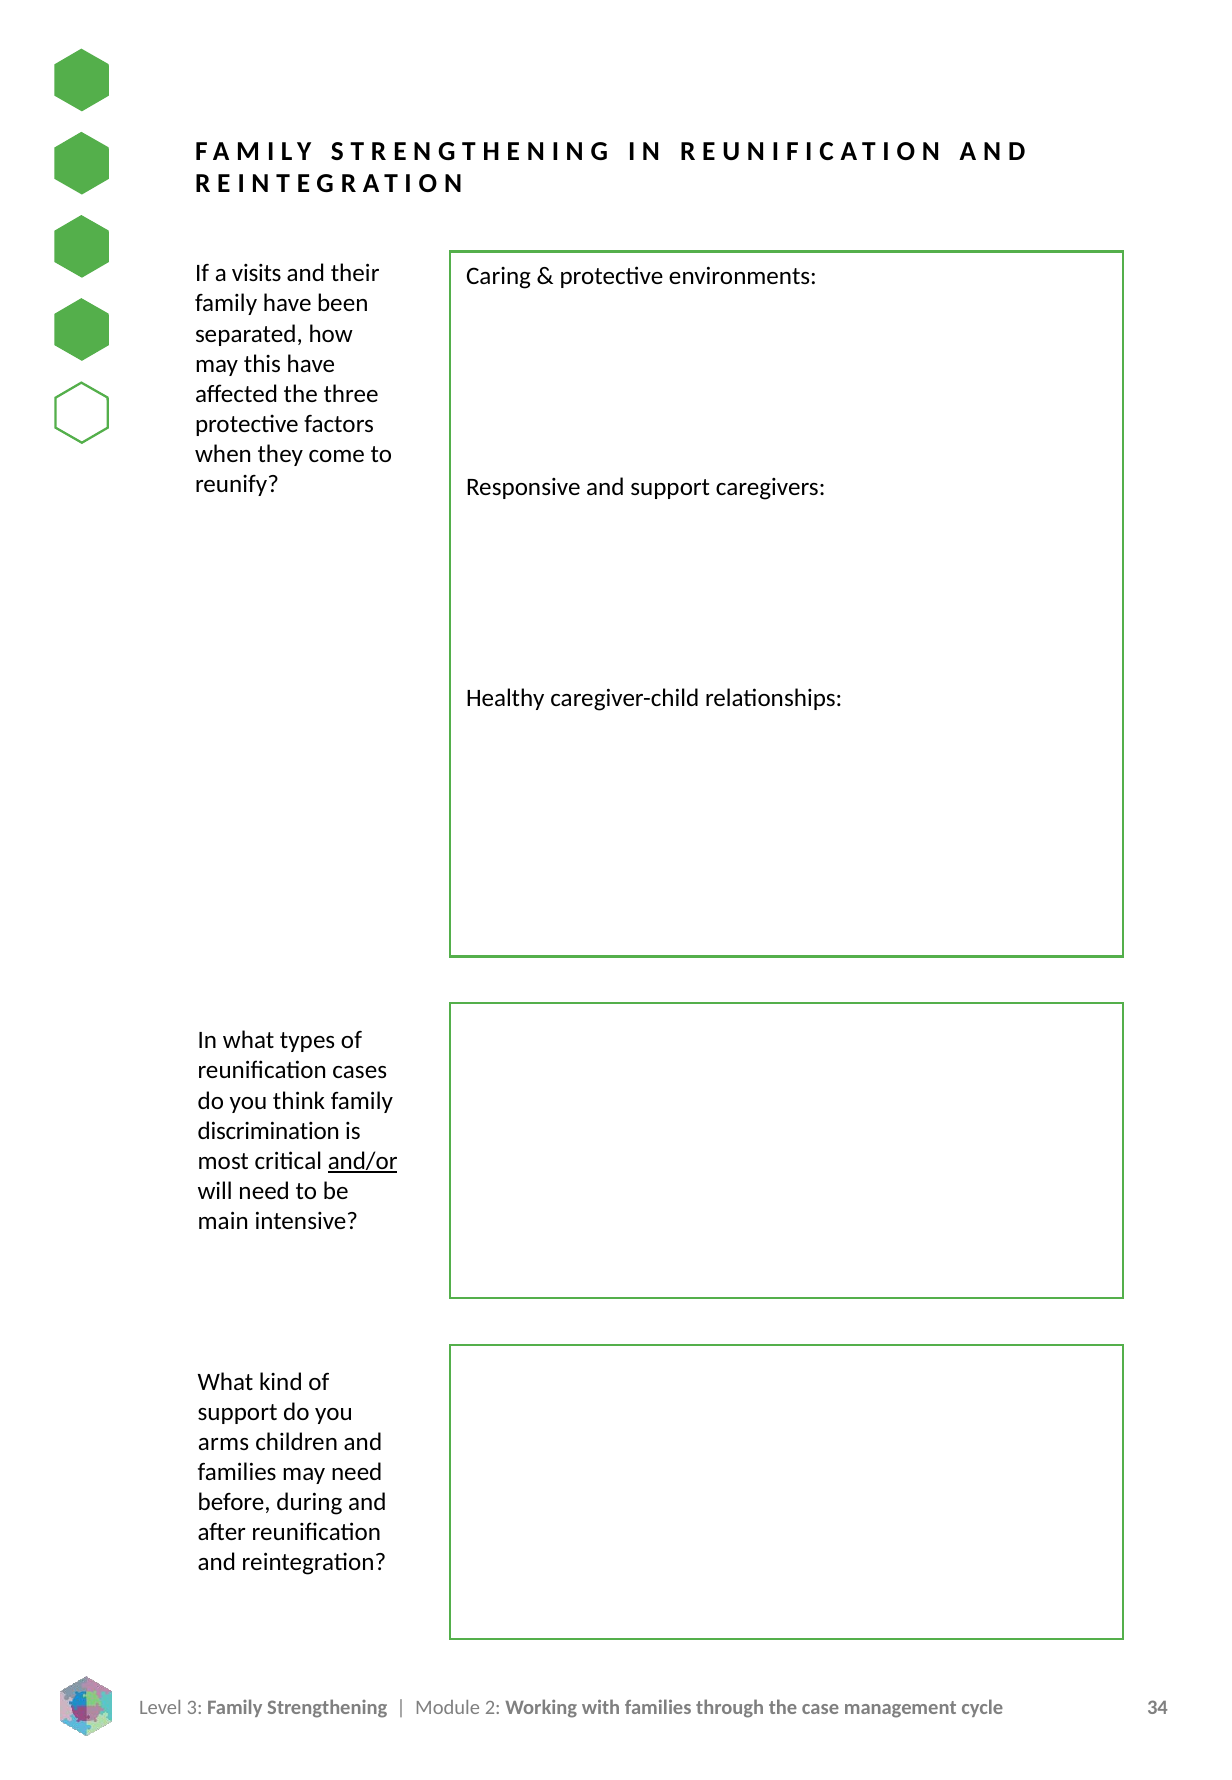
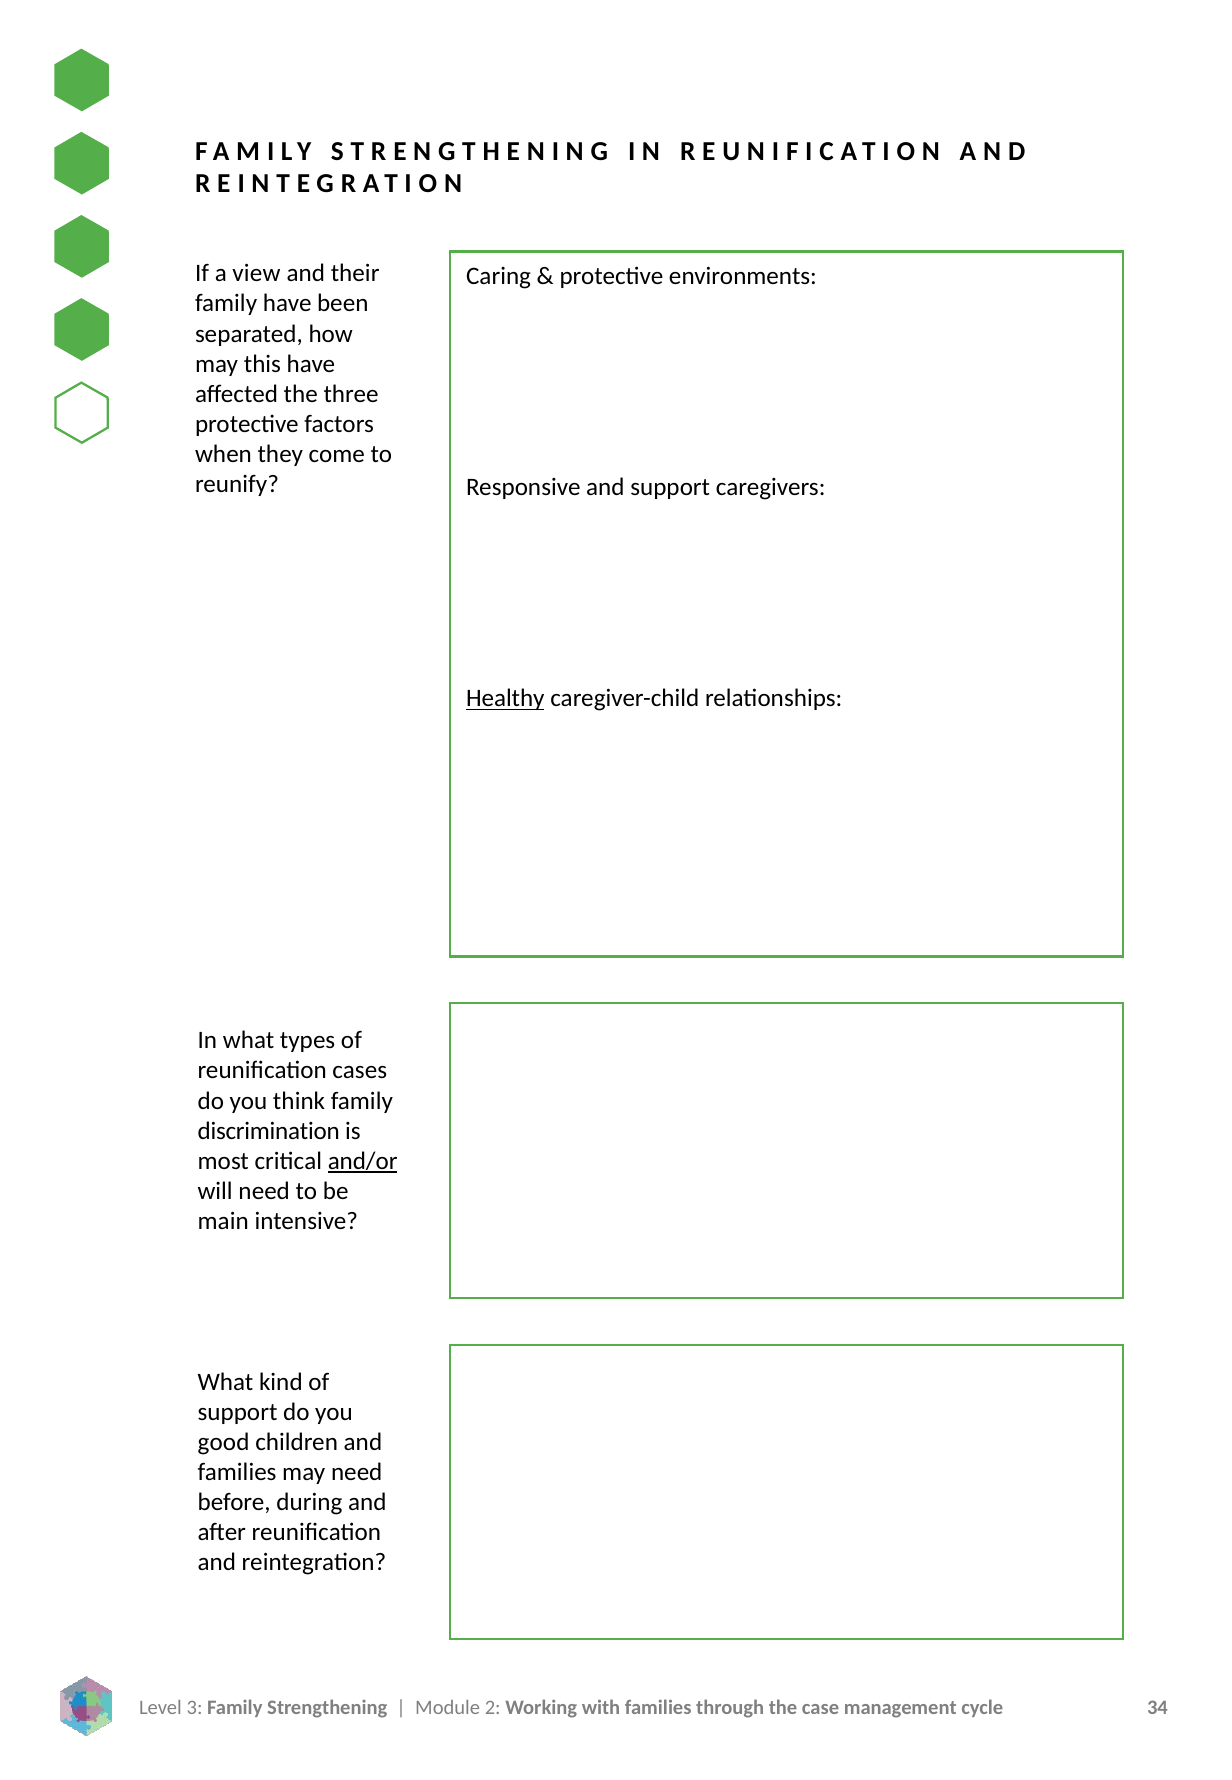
visits: visits -> view (257, 273)
Healthy underline: none -> present (505, 698)
arms: arms -> good (224, 1442)
